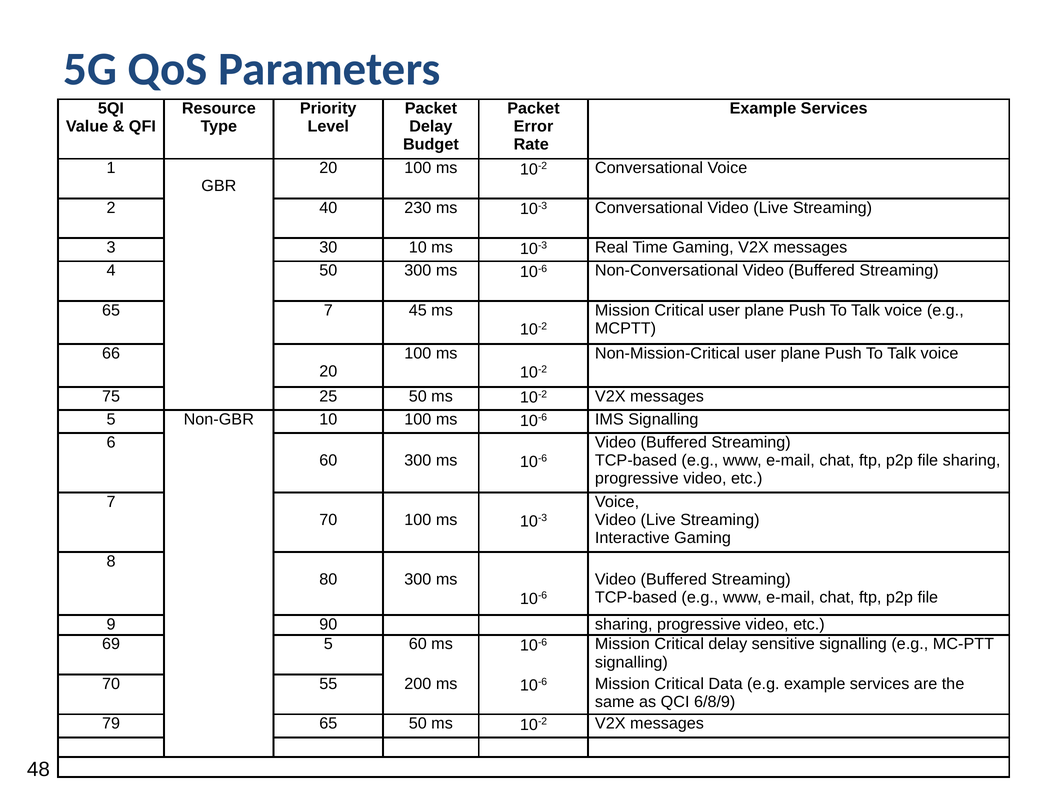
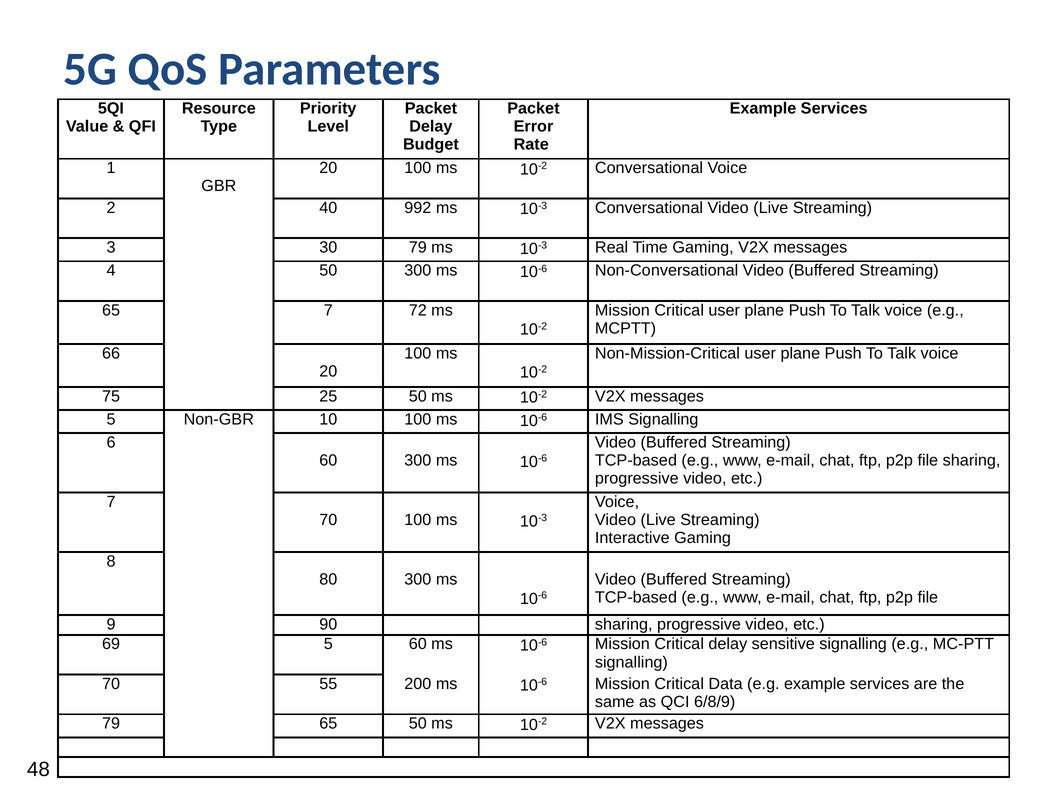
230: 230 -> 992 (418, 208)
30 10: 10 -> 79 (418, 247)
45: 45 -> 72 (418, 310)
